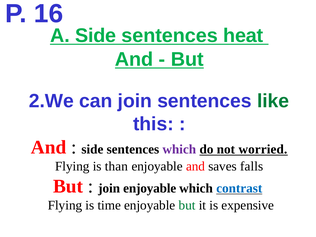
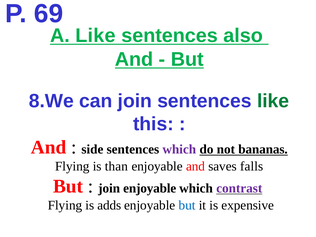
16: 16 -> 69 (49, 14)
A Side: Side -> Like (95, 36)
heat: heat -> also (243, 36)
2.We: 2.We -> 8.We (51, 101)
worried: worried -> bananas (263, 149)
contrast colour: blue -> purple (239, 188)
time: time -> adds (109, 205)
but colour: green -> blue (187, 205)
